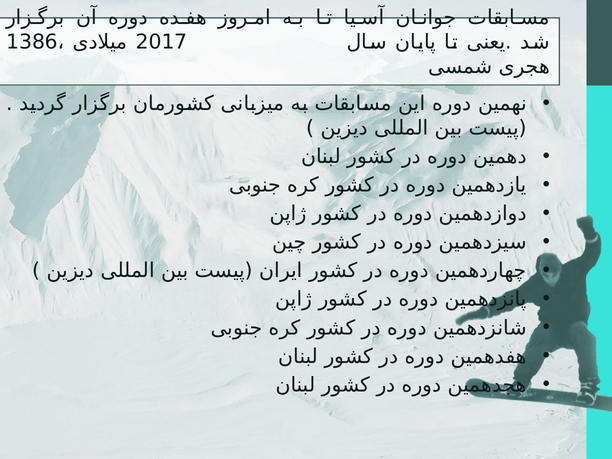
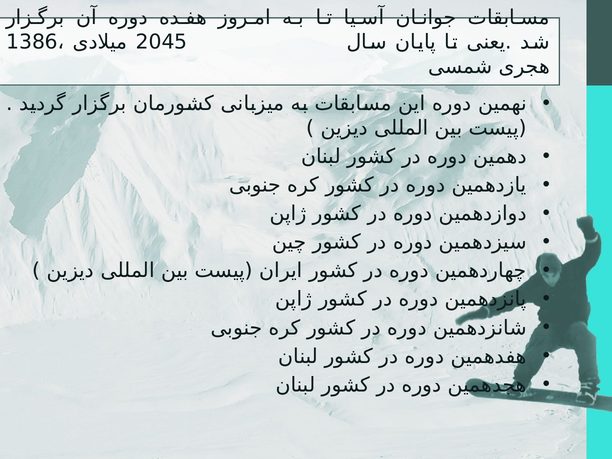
2017: 2017 -> 2045 (162, 42)
